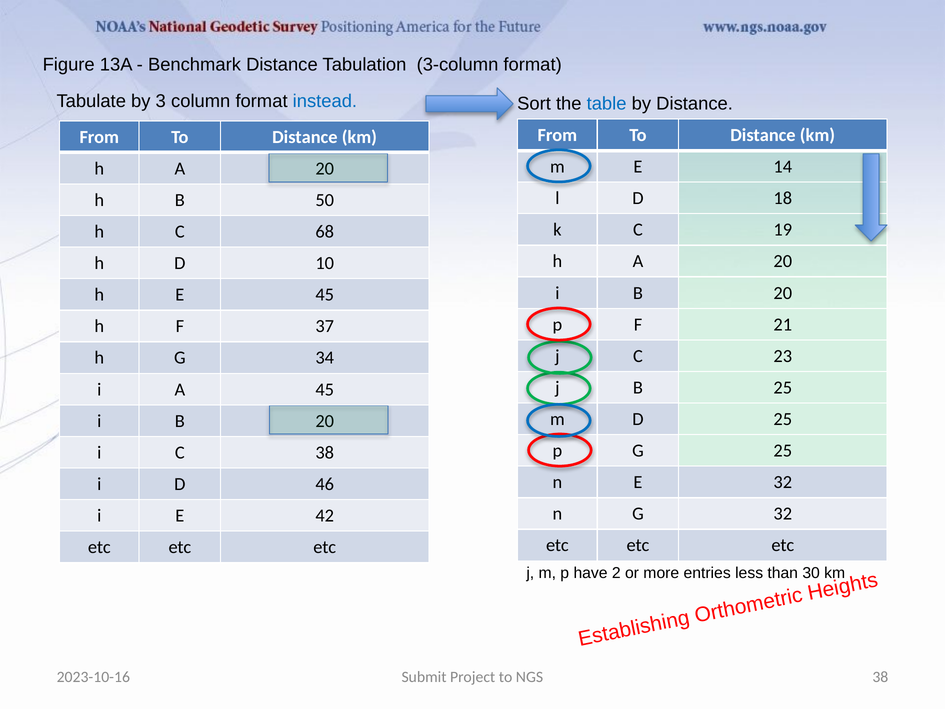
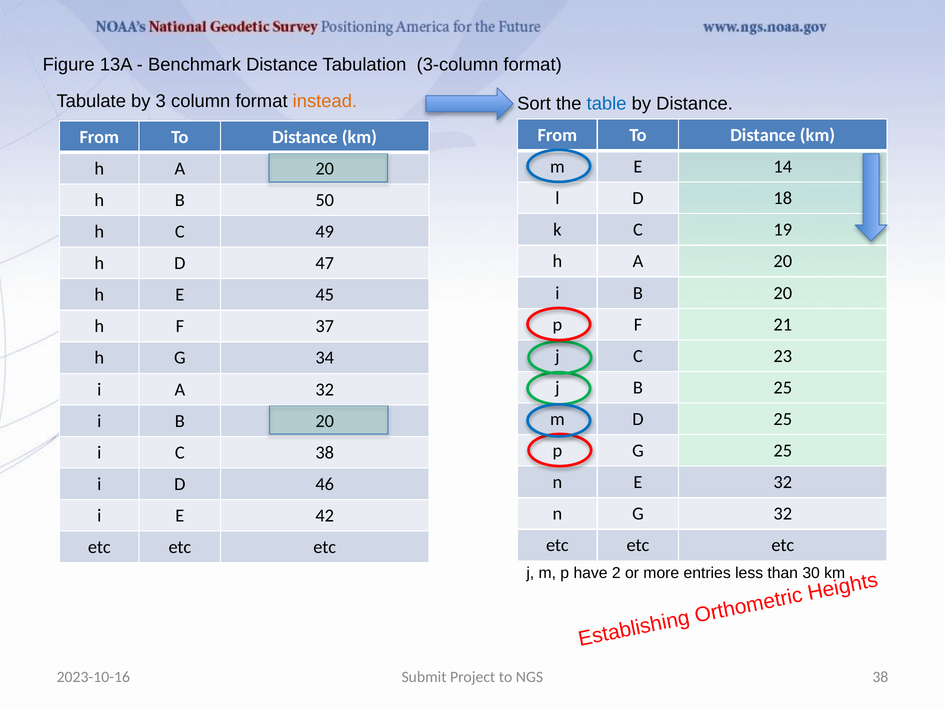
instead colour: blue -> orange (325, 101)
68: 68 -> 49 (325, 232)
10: 10 -> 47 (325, 263)
A 45: 45 -> 32 (325, 389)
